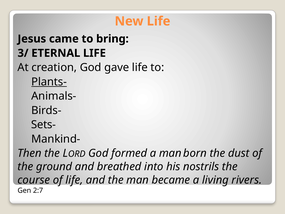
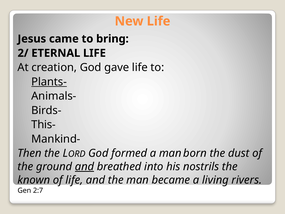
3/: 3/ -> 2/ (23, 53)
Sets-: Sets- -> This- (44, 125)
and underline: none -> present (84, 166)
course: course -> known (34, 180)
